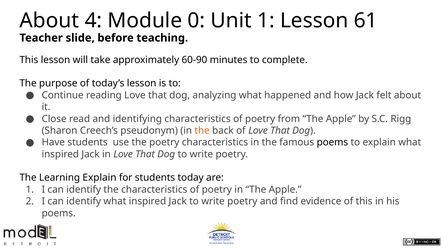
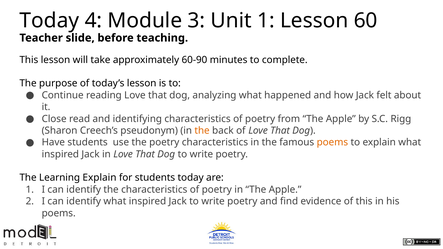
About: About -> Today (49, 21)
0: 0 -> 3 (196, 21)
61: 61 -> 60 (366, 21)
poems colour: black -> orange (332, 142)
